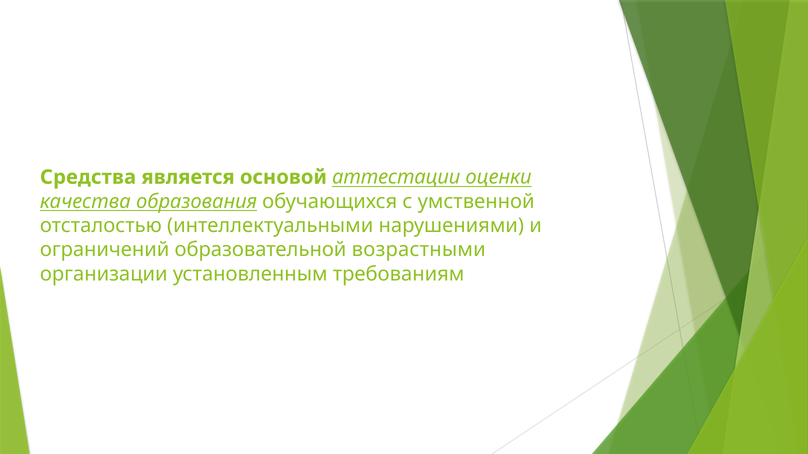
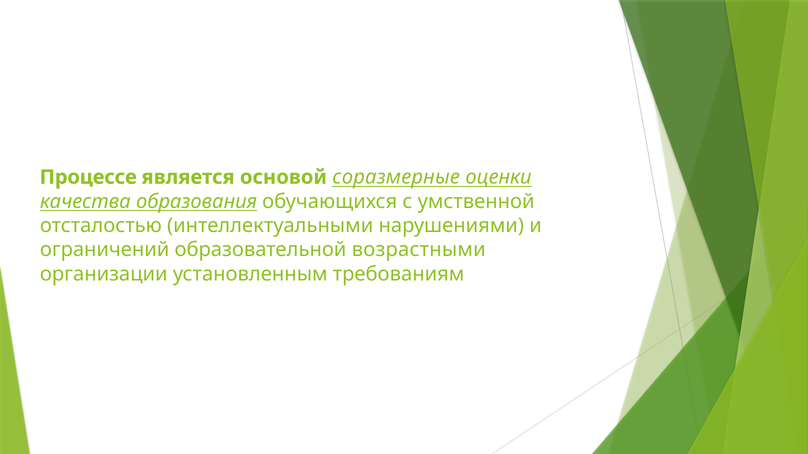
Средства: Средства -> Процессе (88, 177)
аттестации: аттестации -> соразмерные (396, 177)
